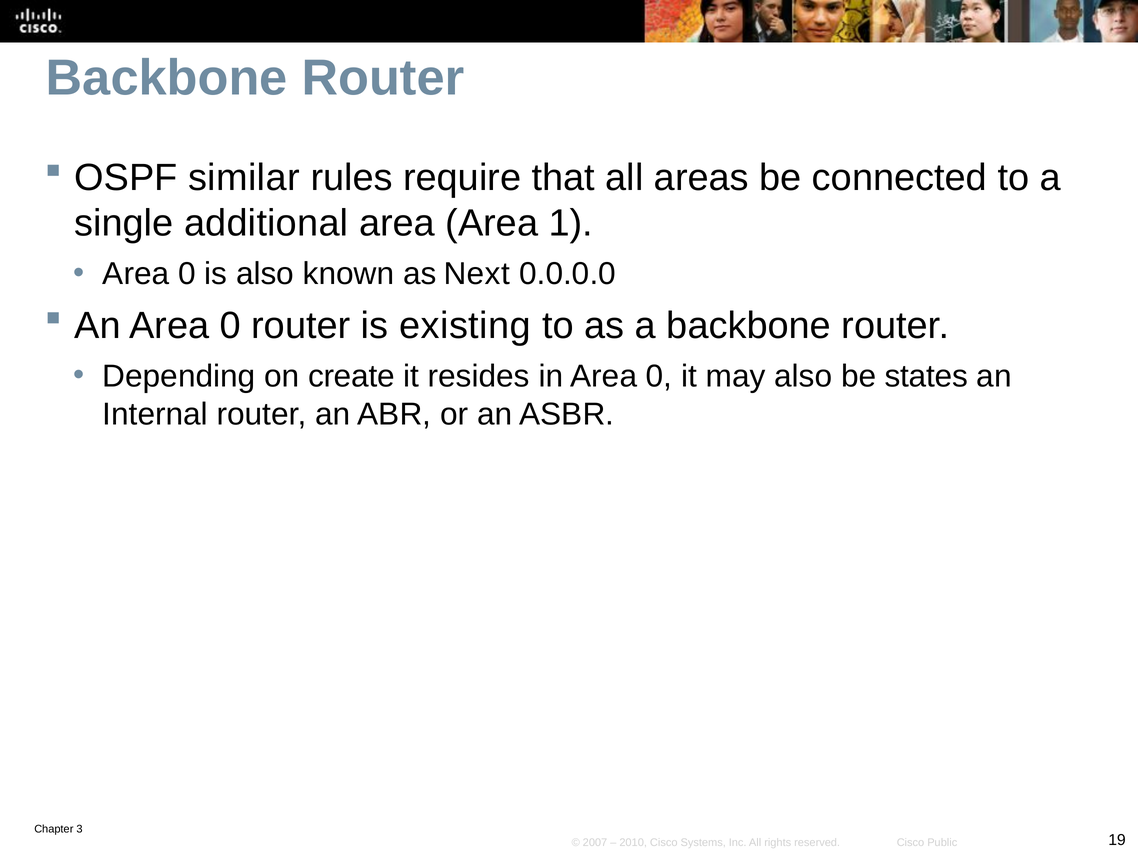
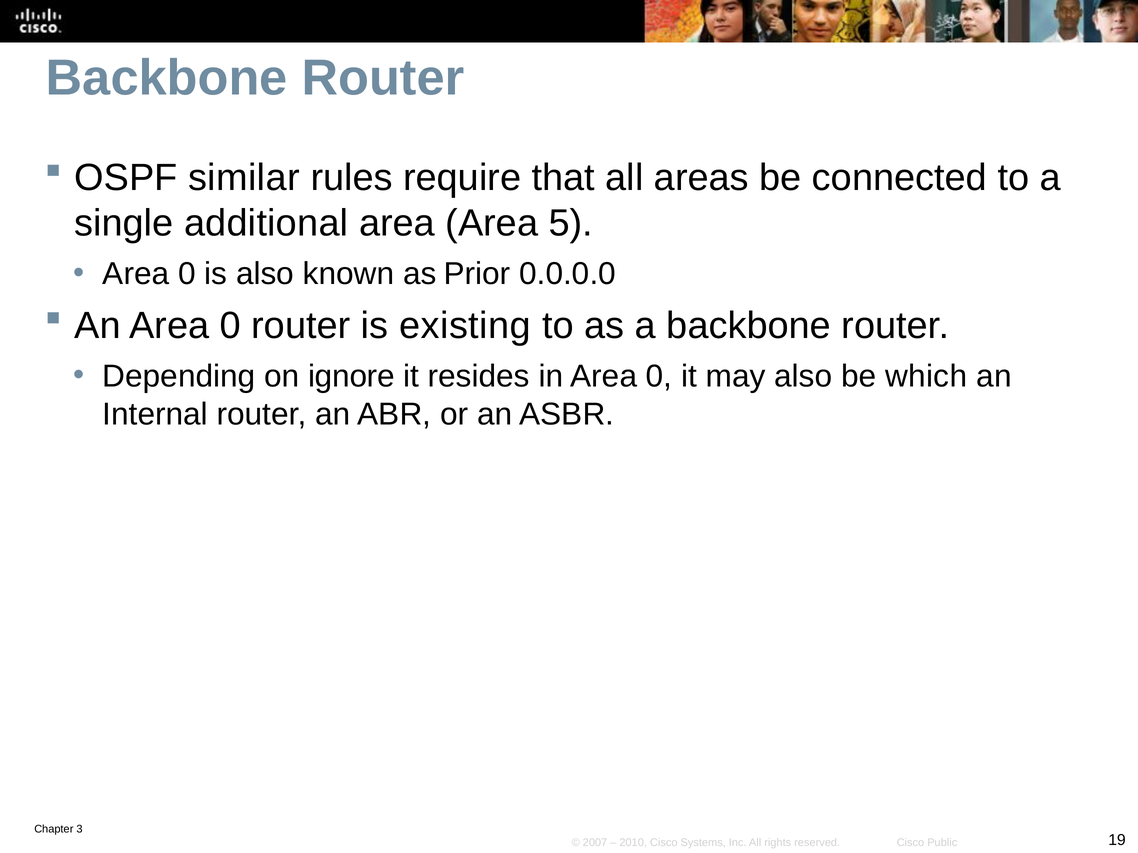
1: 1 -> 5 (571, 223)
Next: Next -> Prior (477, 274)
create: create -> ignore (351, 377)
states: states -> which (926, 377)
